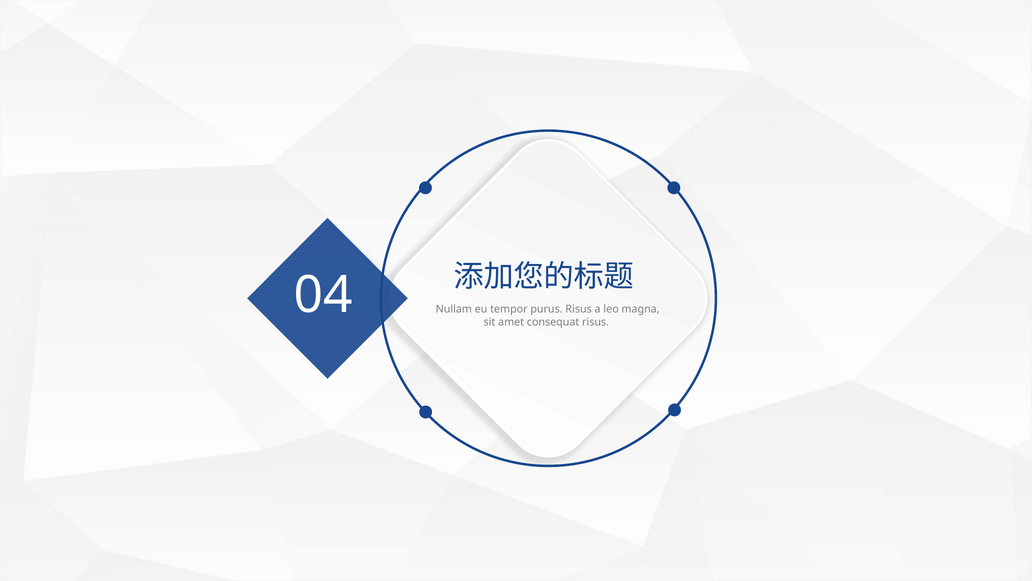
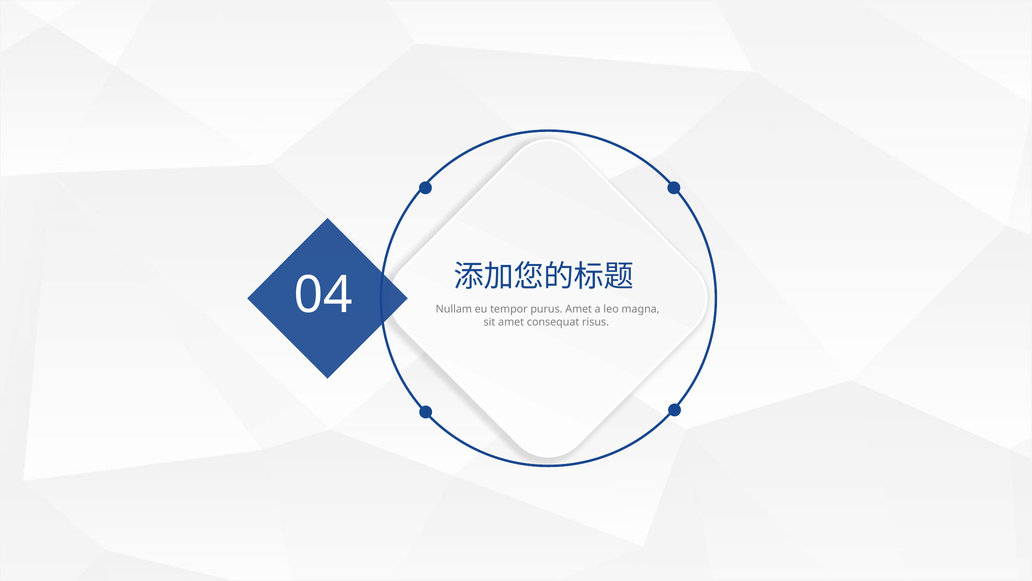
purus Risus: Risus -> Amet (579, 309)
